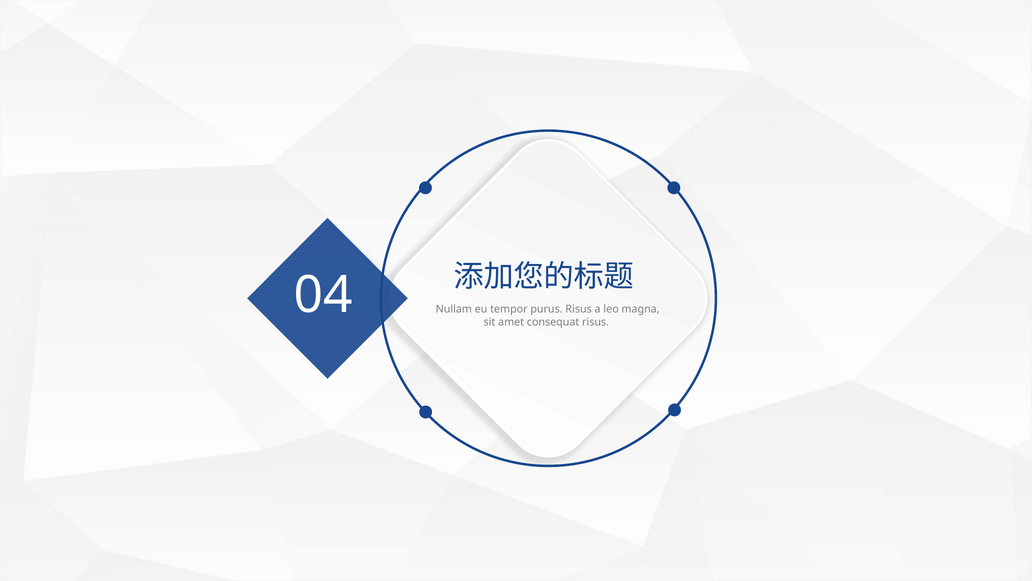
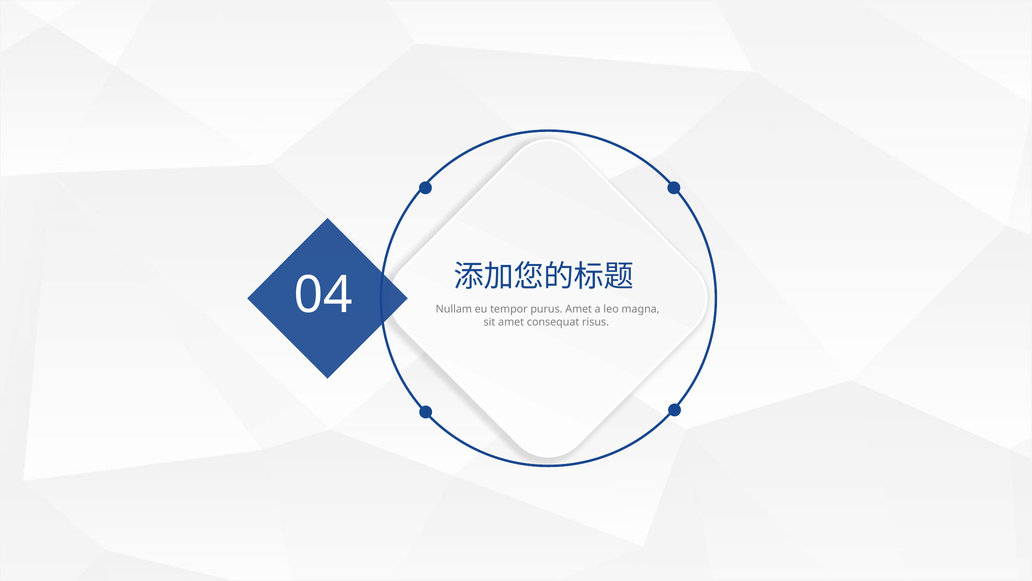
purus Risus: Risus -> Amet (579, 309)
